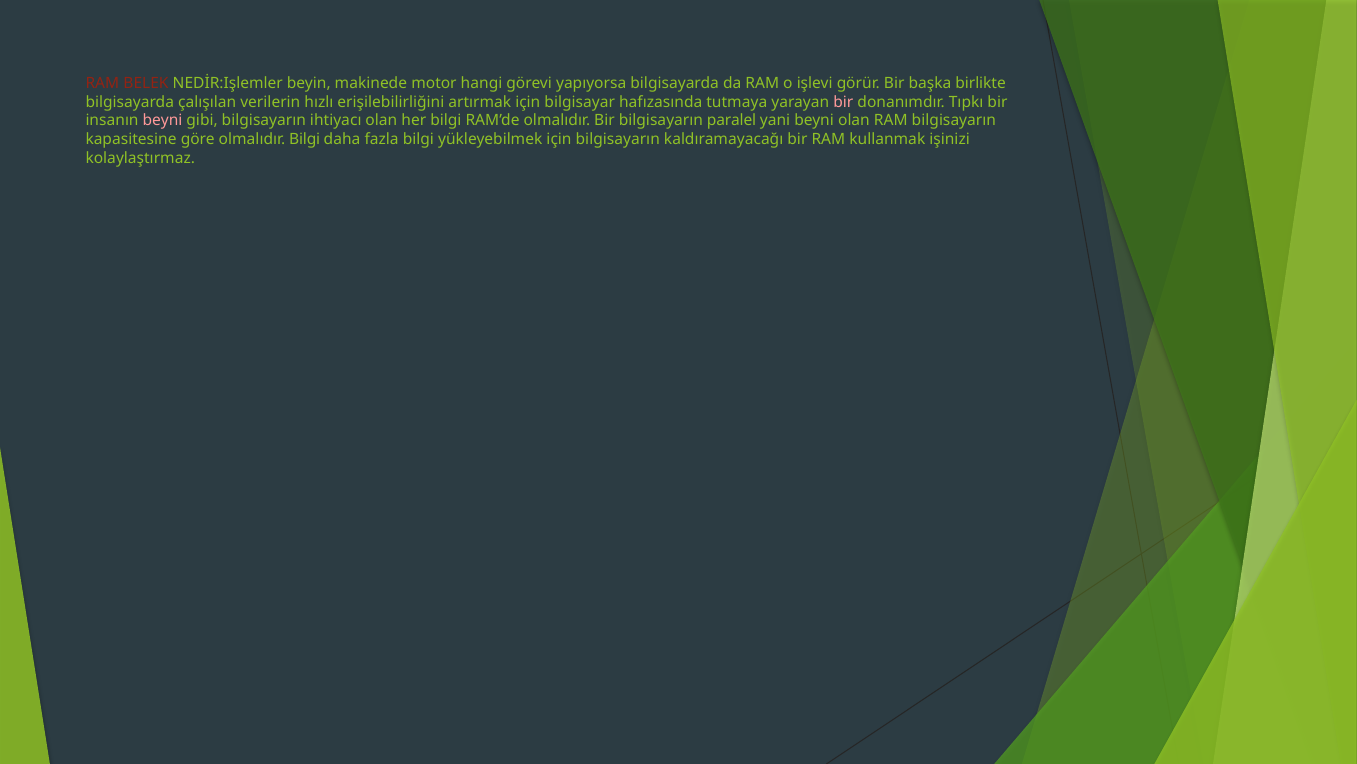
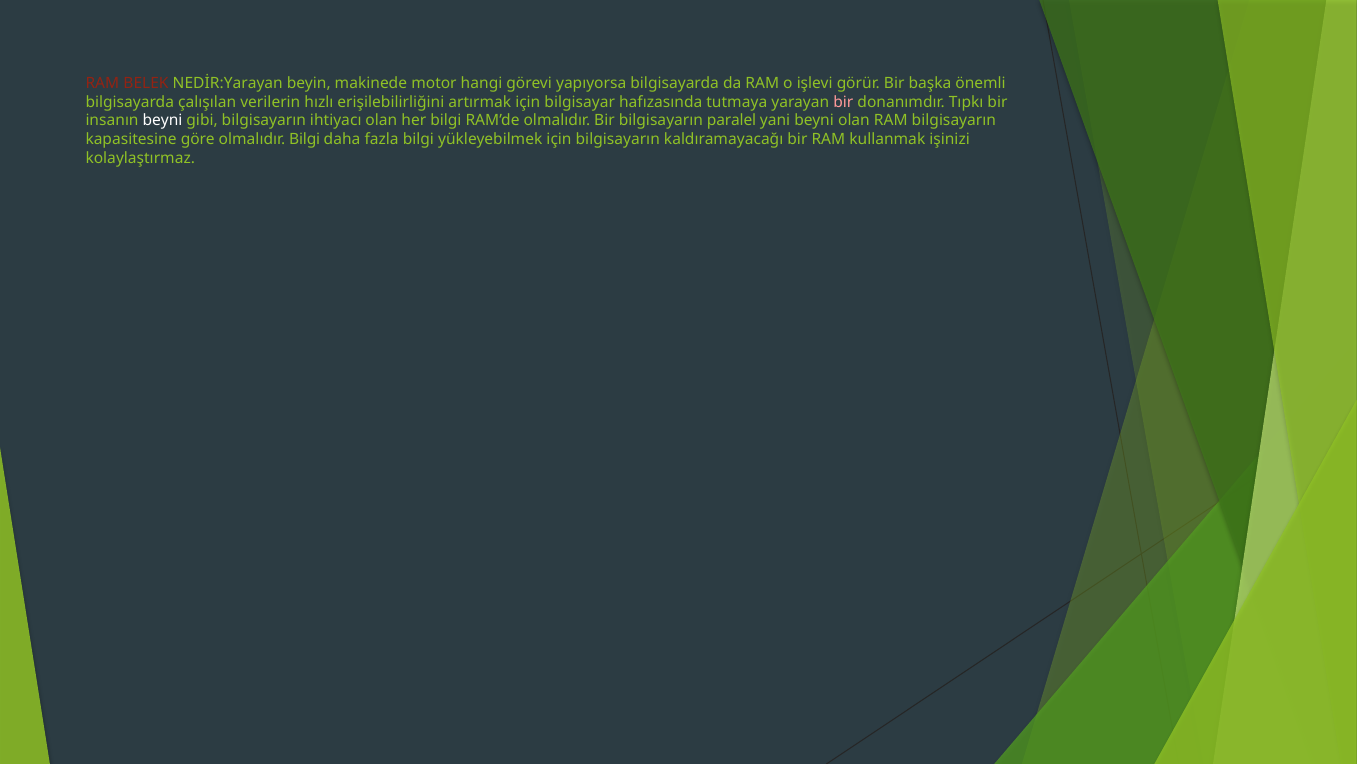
NEDİR:Işlemler: NEDİR:Işlemler -> NEDİR:Yarayan (228, 83)
birlikte: birlikte -> önemli (981, 83)
beyni colour: pink -> white (163, 121)
